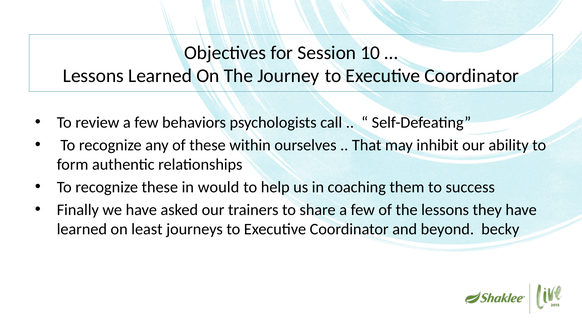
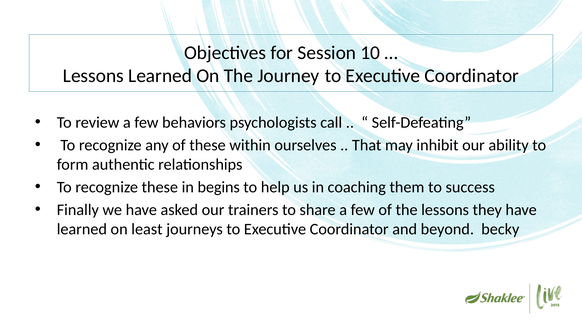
would: would -> begins (219, 187)
